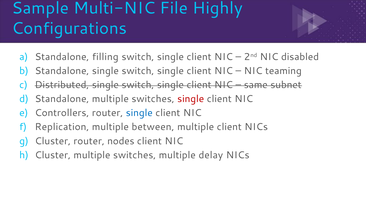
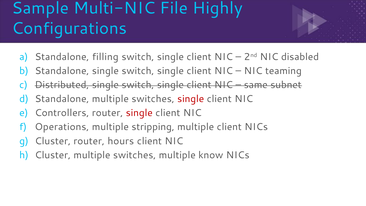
single colour: blue -> red (139, 113)
Replication: Replication -> Operations (62, 127)
between: between -> stripping (153, 127)
nodes: nodes -> hours (121, 141)
delay: delay -> know (211, 155)
